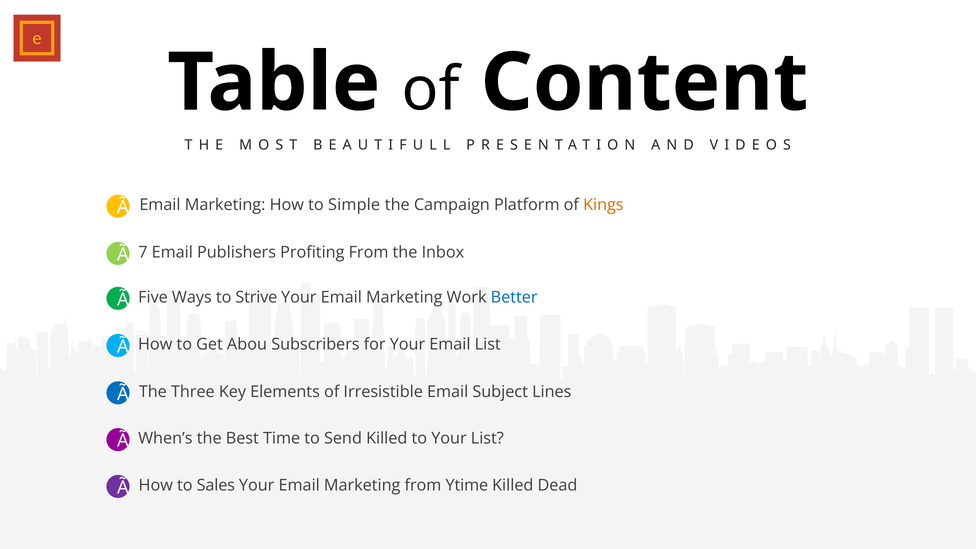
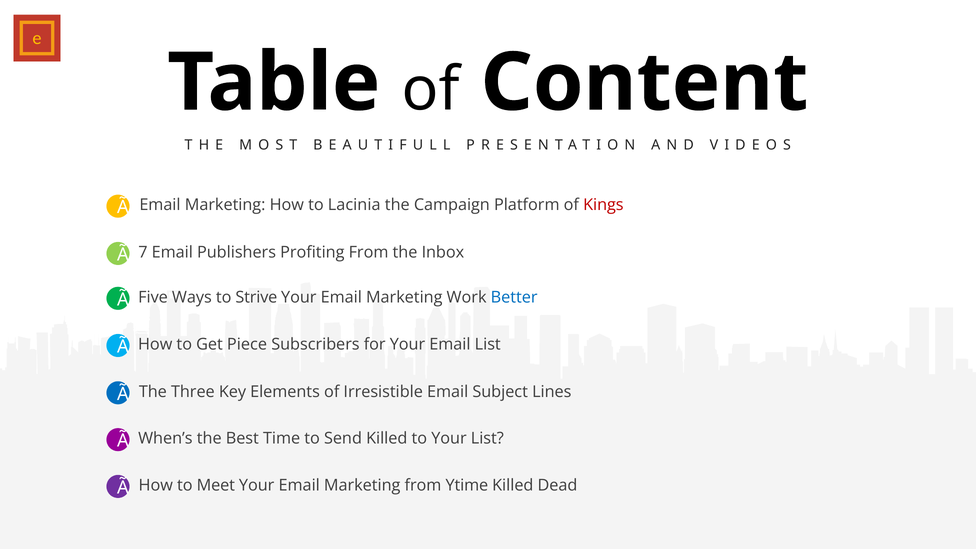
Simple: Simple -> Lacinia (354, 205)
Kings colour: orange -> red (603, 205)
Abou: Abou -> Piece (247, 344)
Sales: Sales -> Meet (216, 485)
